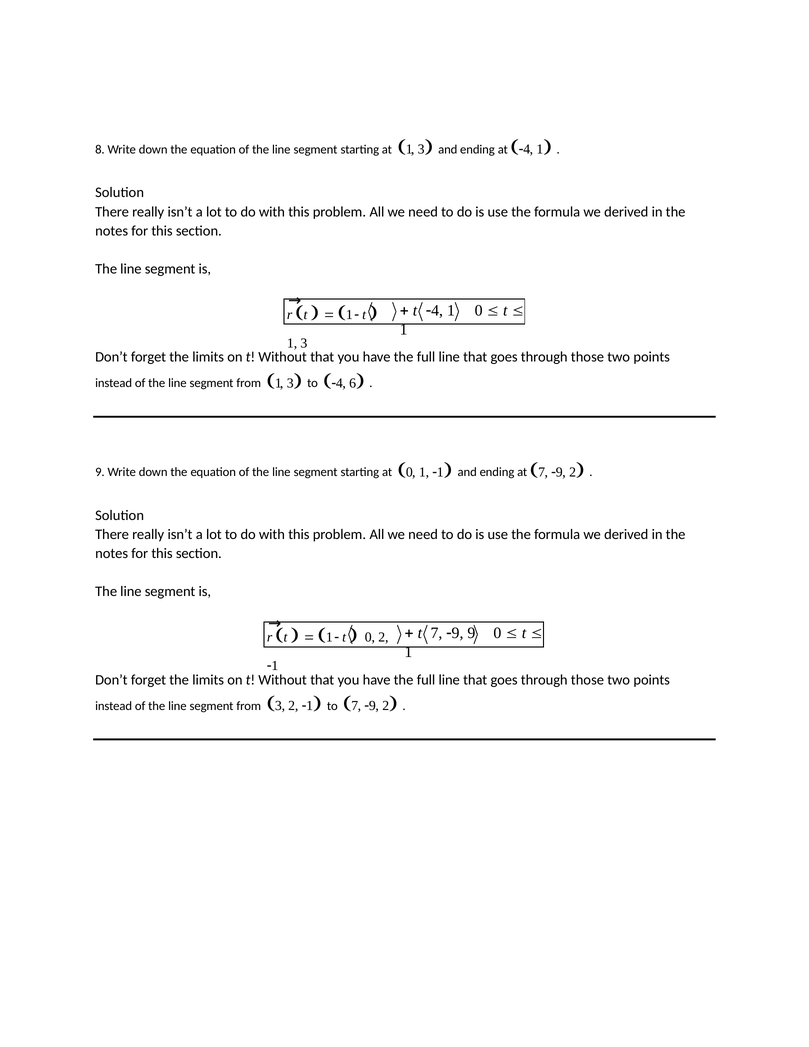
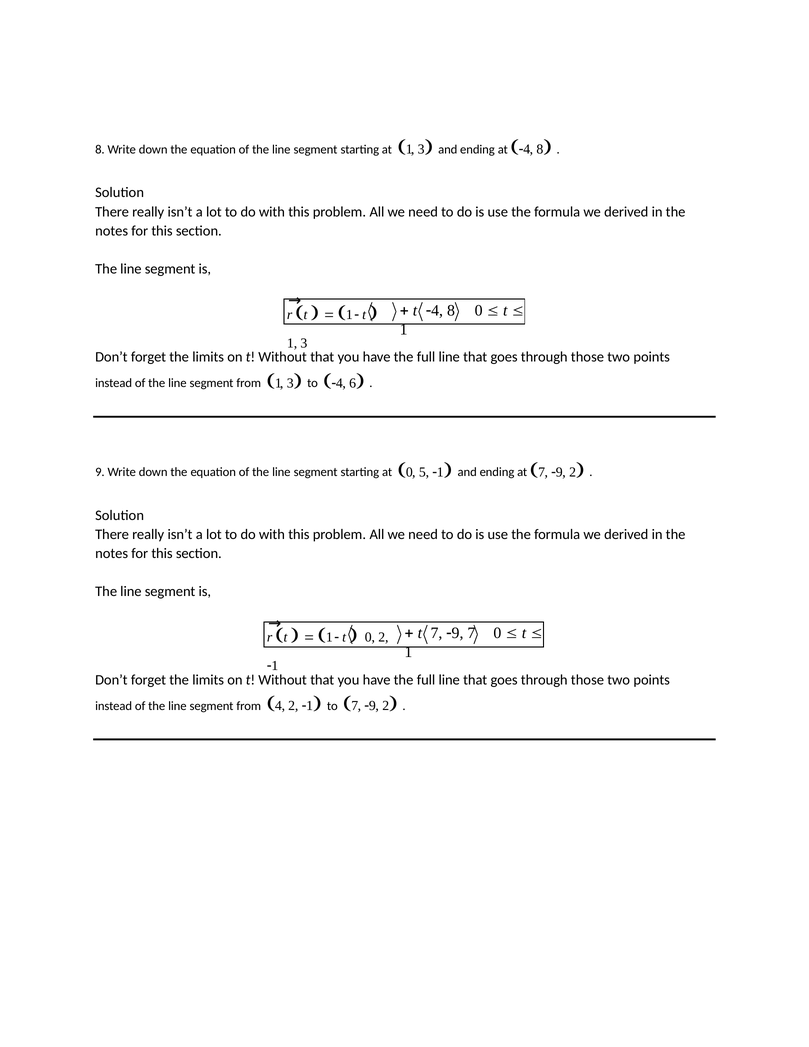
1: 1 -> 8 (540, 149)
t 4 1: 1 -> 8 (451, 310)
0 1: 1 -> 5 (424, 472)
9 9: 9 -> 7 (471, 633)
3: 3 -> 4 (280, 706)
